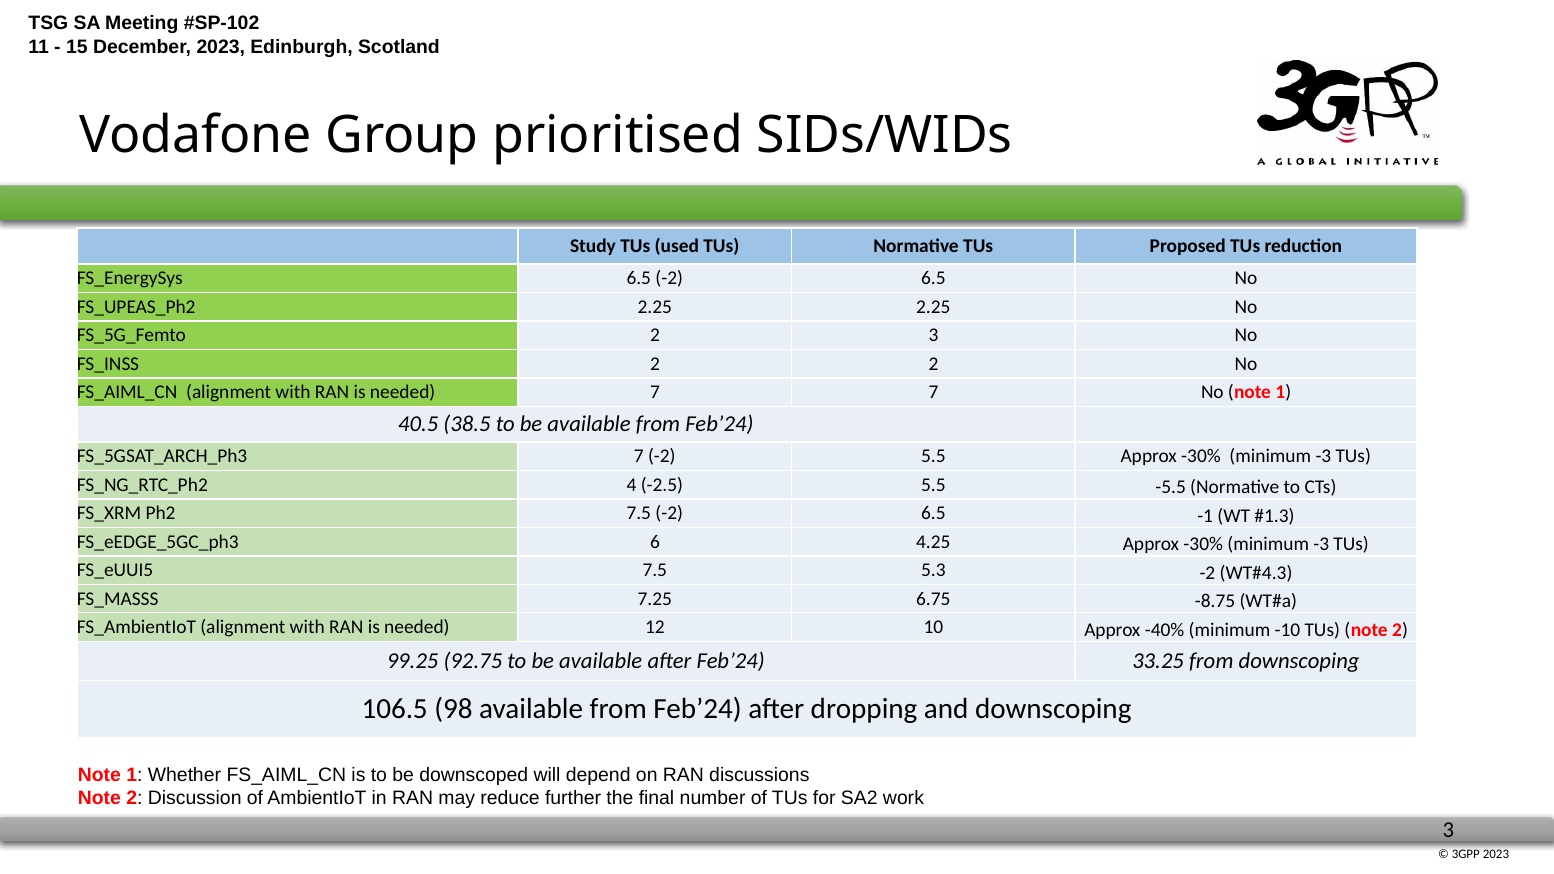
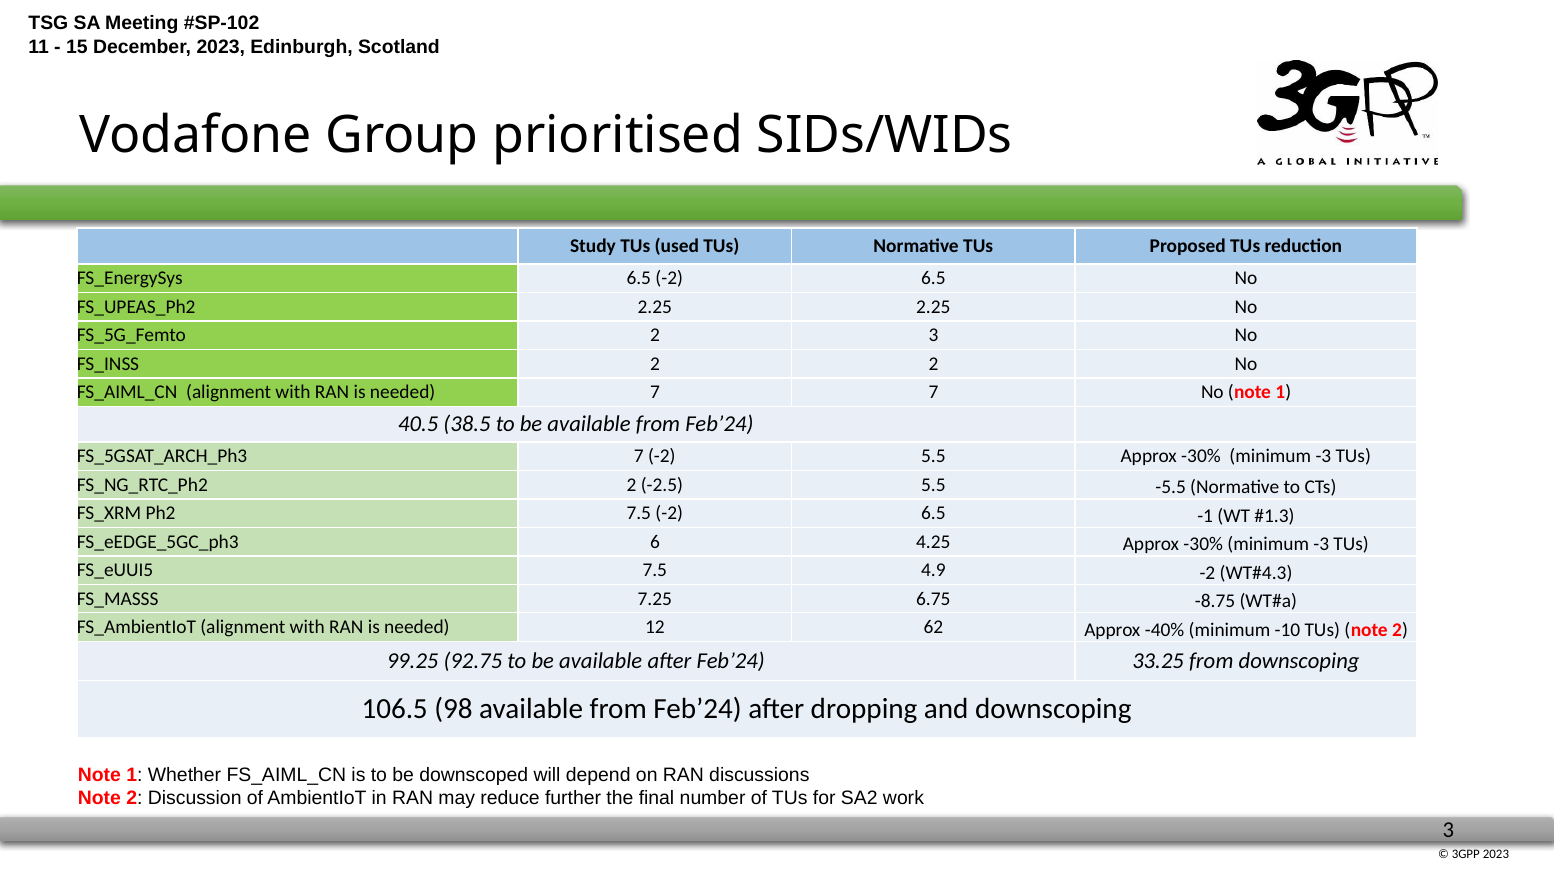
4: 4 -> 2 (632, 485)
5.3: 5.3 -> 4.9 (933, 570)
10: 10 -> 62 (933, 627)
